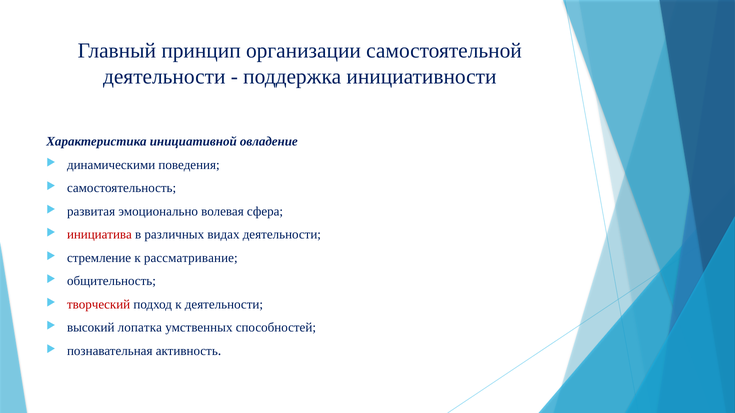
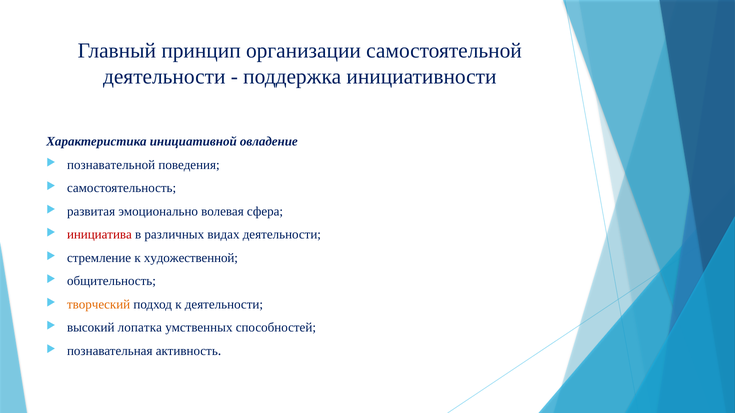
динамическими: динамическими -> познавательной (111, 165)
рассматривание: рассматривание -> художественной (191, 258)
творческий colour: red -> orange (99, 305)
